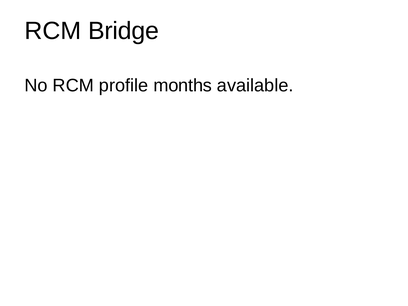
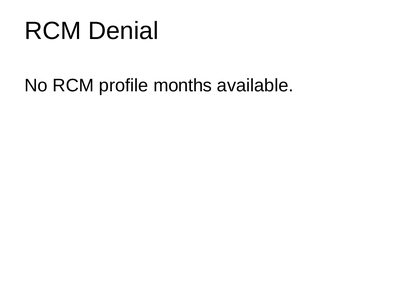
Bridge: Bridge -> Denial (123, 31)
